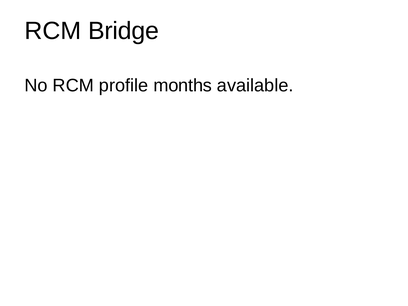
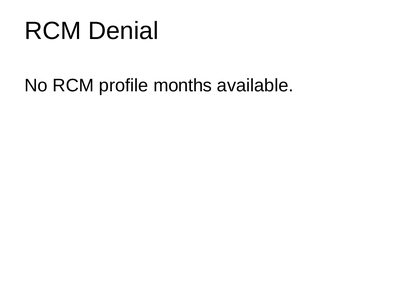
Bridge: Bridge -> Denial (123, 31)
